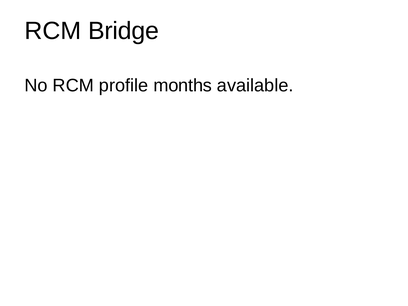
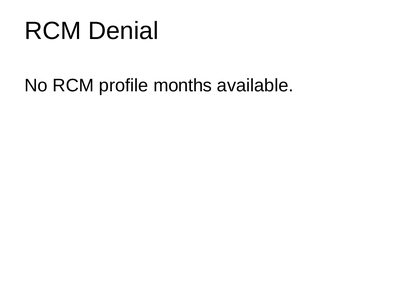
Bridge: Bridge -> Denial (123, 31)
